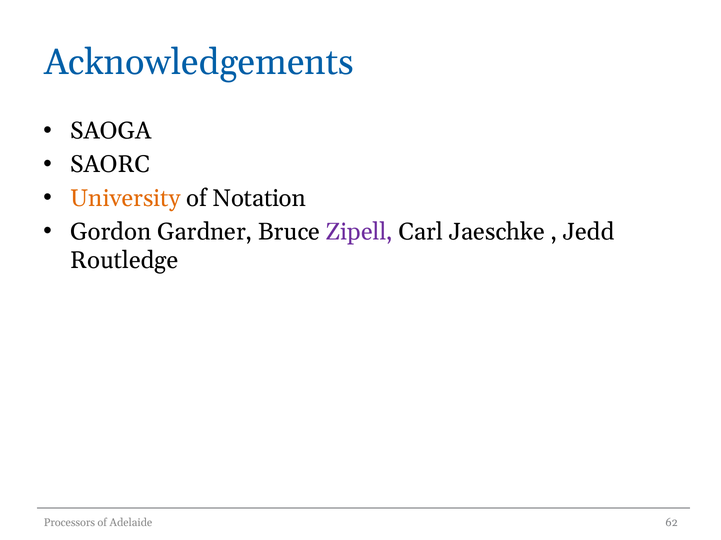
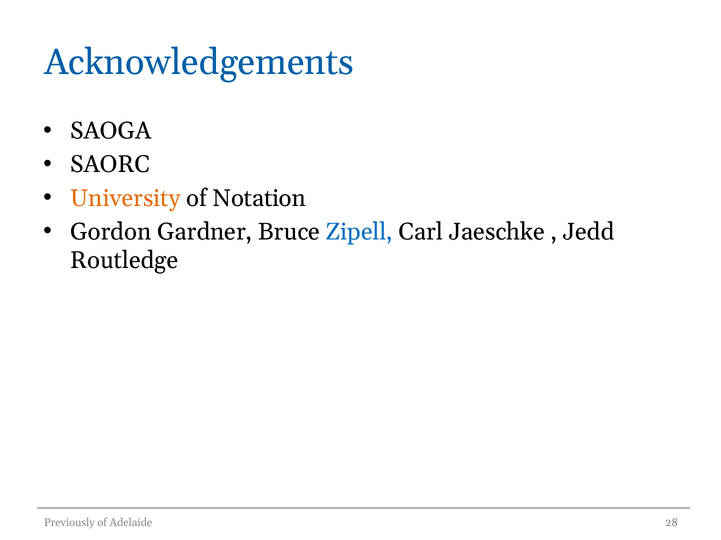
Zipell colour: purple -> blue (359, 232)
Processors: Processors -> Previously (69, 523)
62: 62 -> 28 (672, 523)
